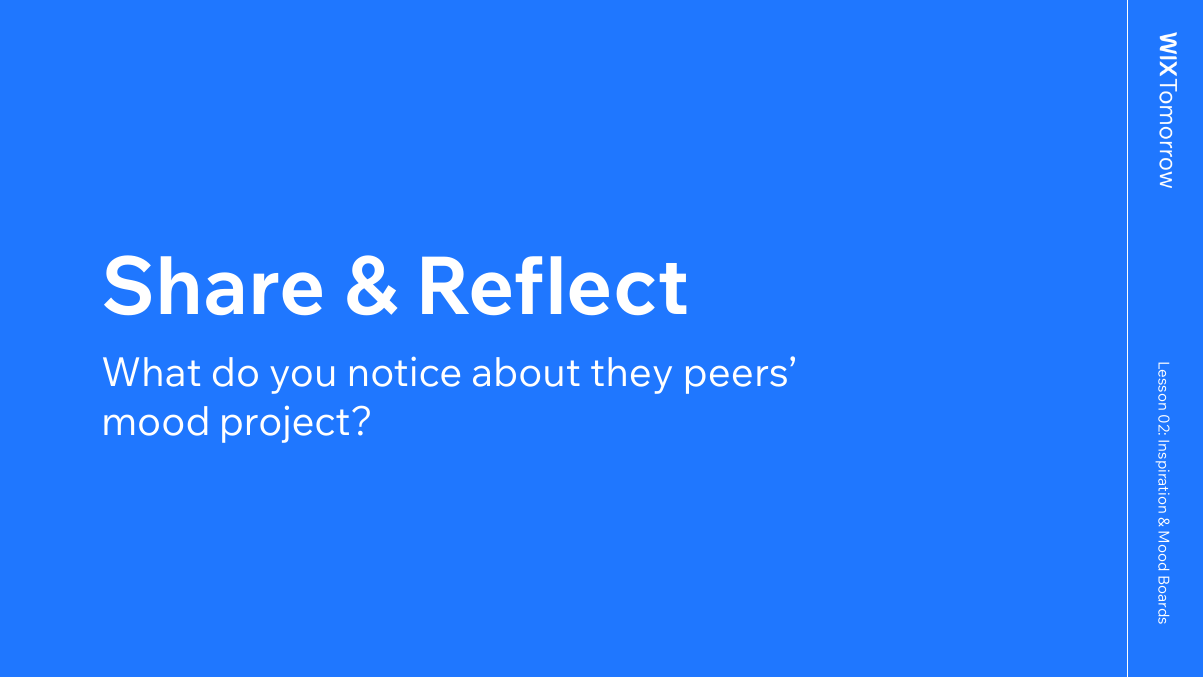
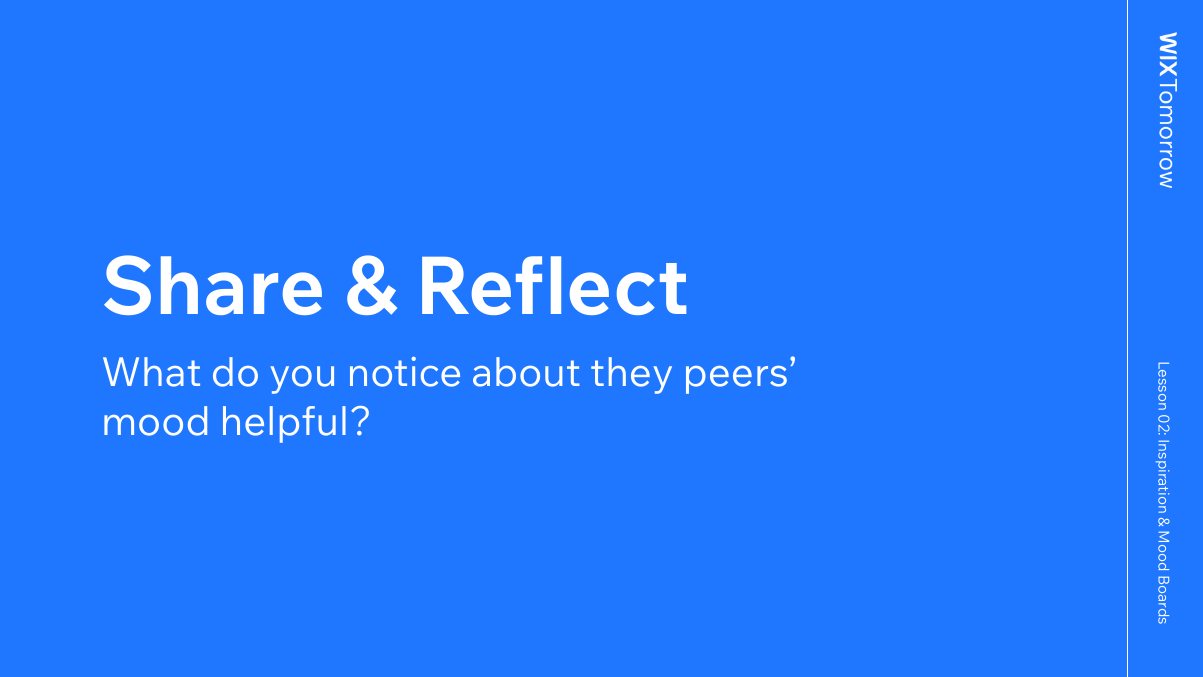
project: project -> helpful (296, 422)
